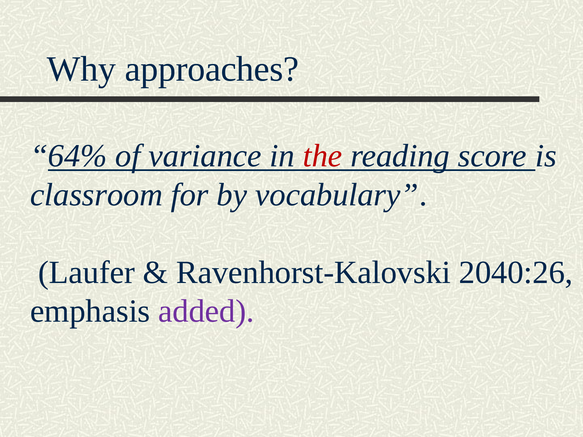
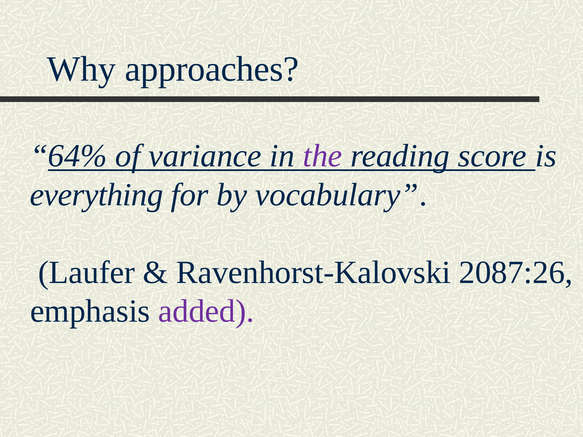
the colour: red -> purple (323, 156)
classroom: classroom -> everything (97, 195)
2040:26: 2040:26 -> 2087:26 (516, 273)
